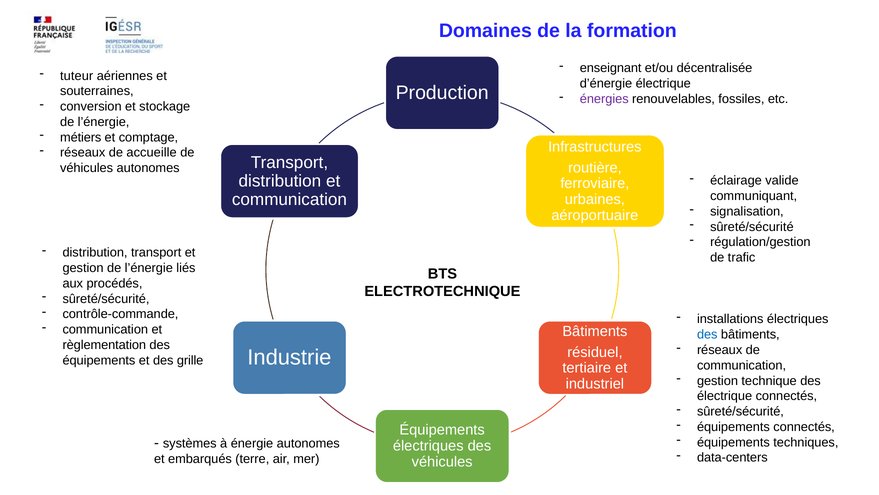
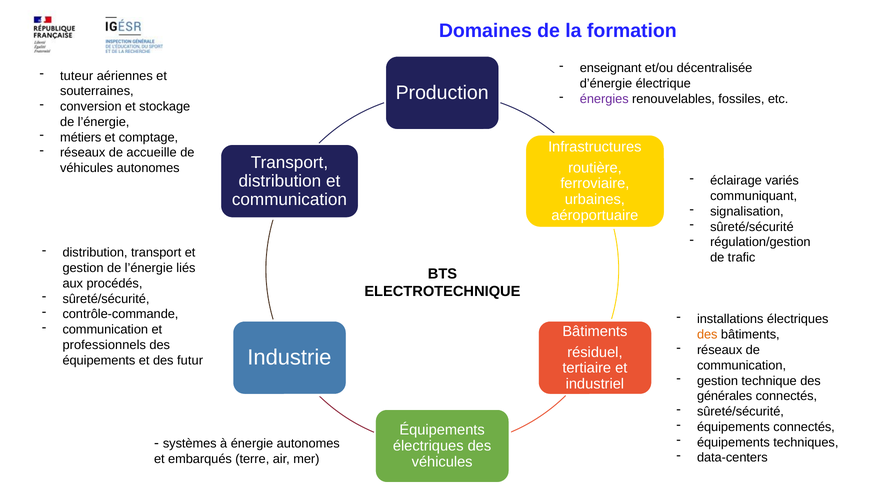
valide: valide -> variés (782, 181)
des colour: blue -> orange (707, 334)
règlementation: règlementation -> professionnels (104, 345)
grille: grille -> futur (190, 360)
électrique: électrique -> générales (725, 396)
